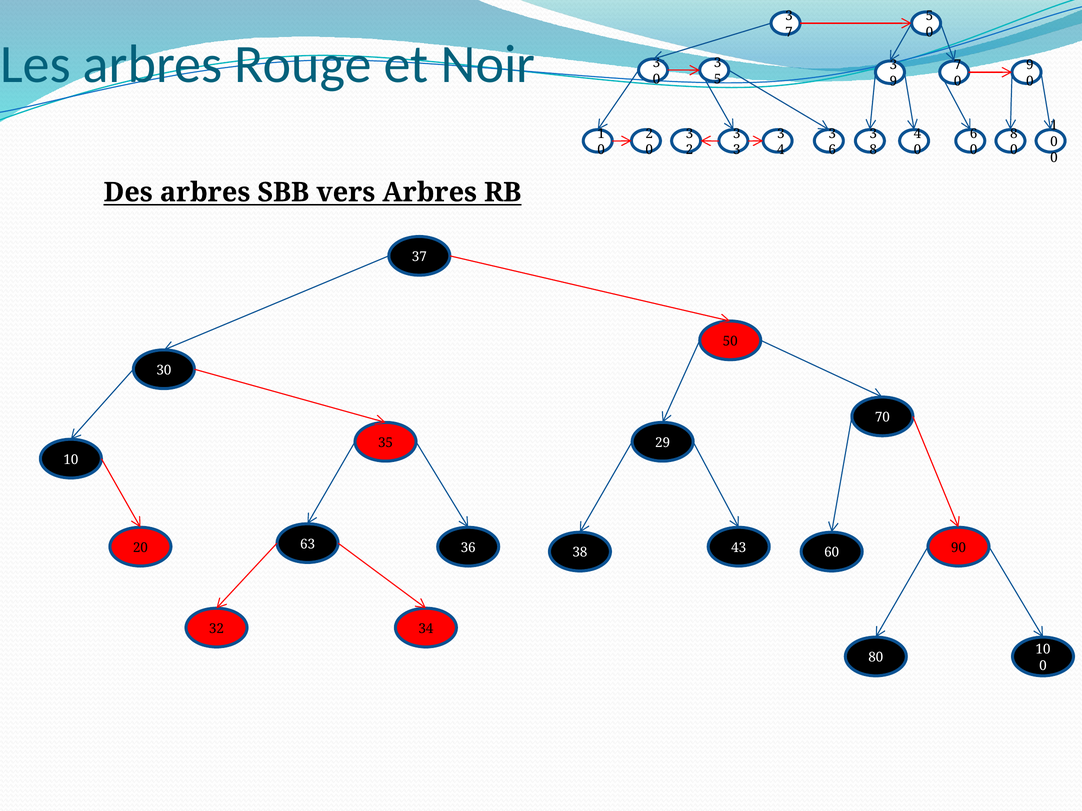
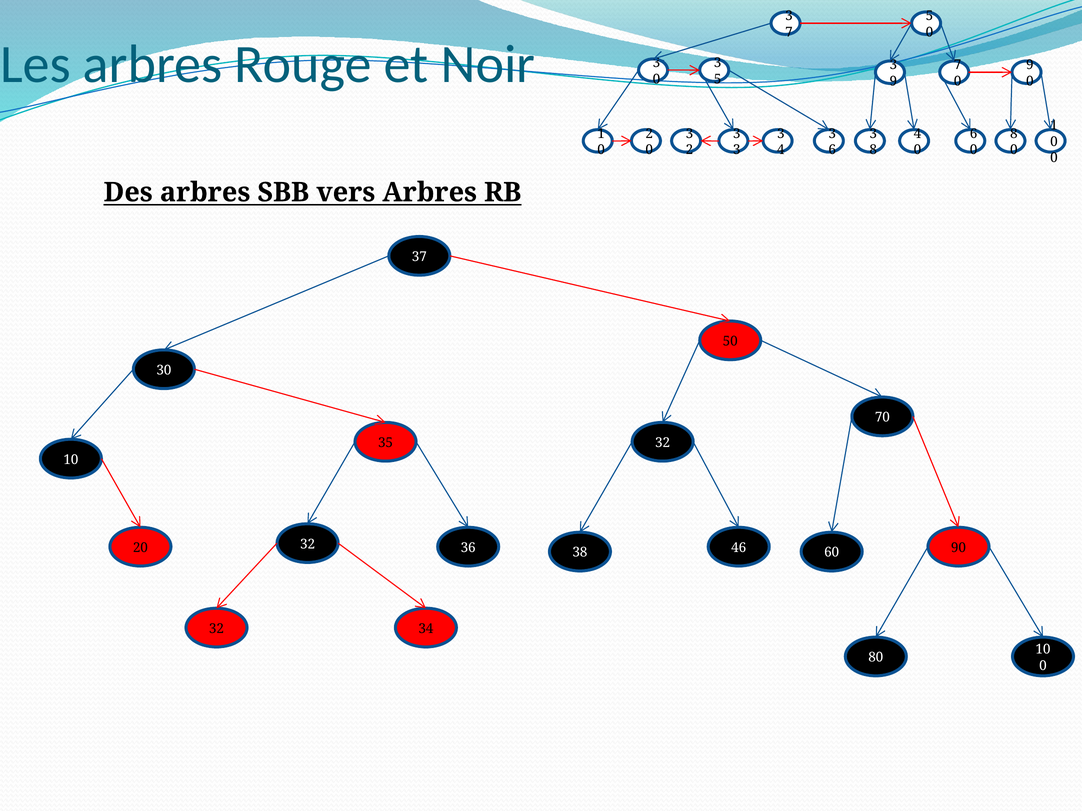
35 29: 29 -> 32 (663, 443)
20 63: 63 -> 32 (308, 544)
43: 43 -> 46 (739, 548)
